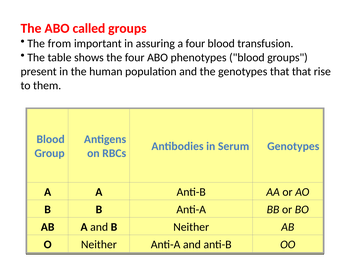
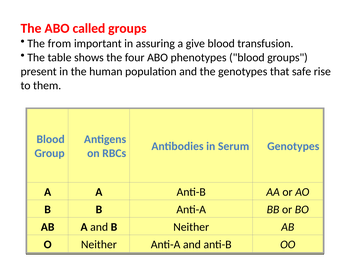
a four: four -> give (195, 43)
that that: that -> safe (302, 71)
